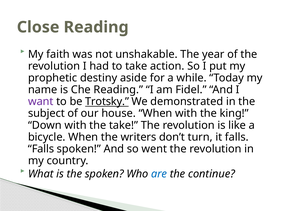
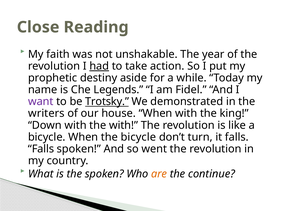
had underline: none -> present (99, 66)
Che Reading: Reading -> Legends (118, 90)
subject: subject -> writers (46, 113)
the take: take -> with (124, 125)
the writers: writers -> bicycle (138, 137)
are colour: blue -> orange (159, 174)
